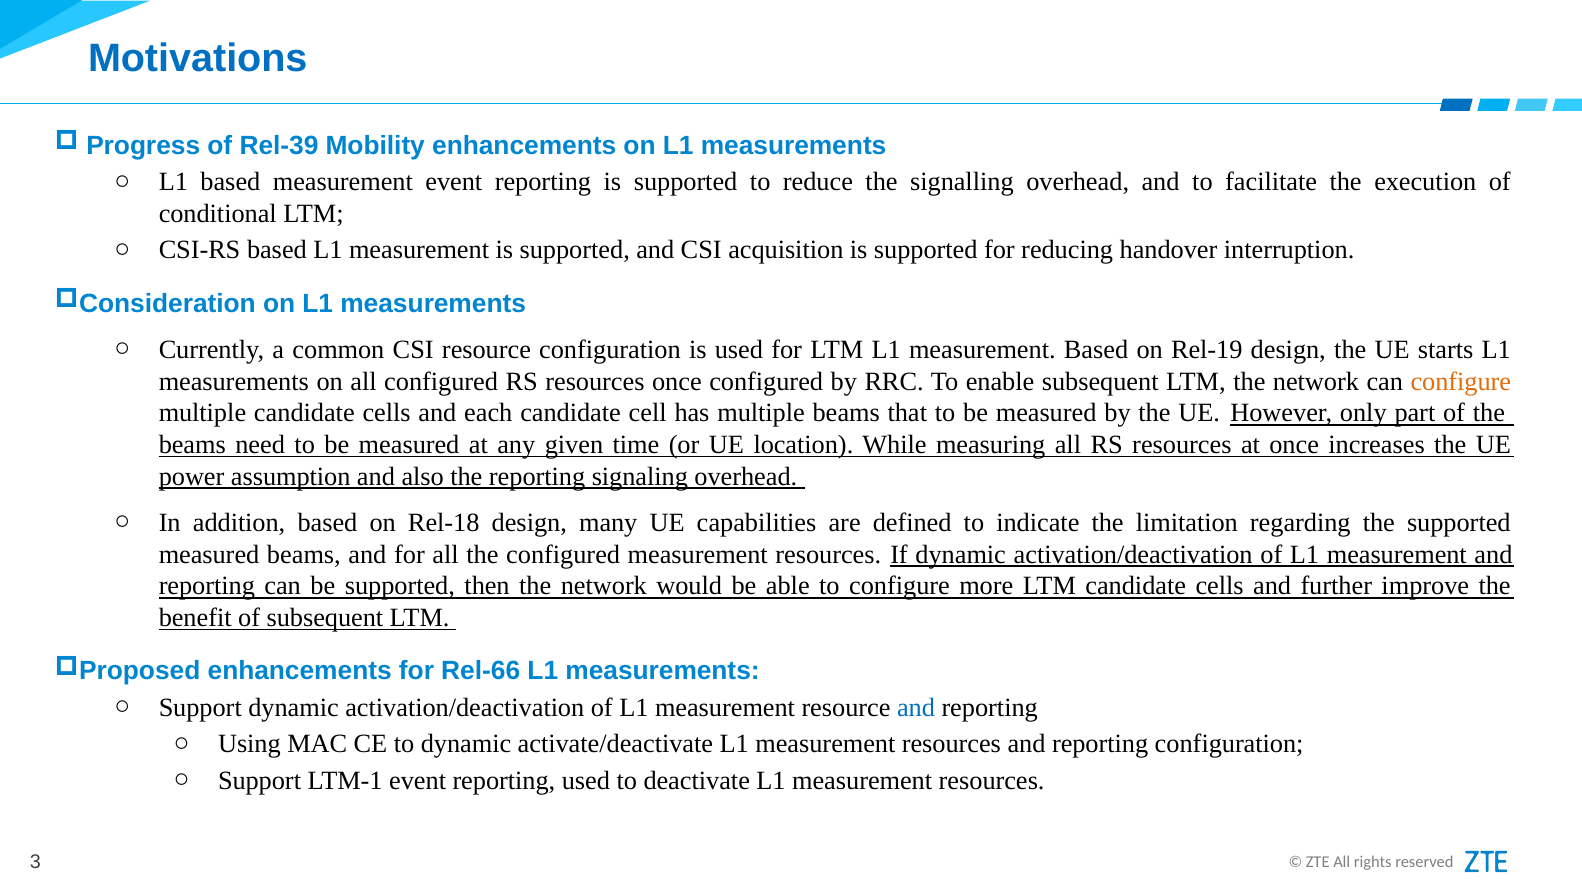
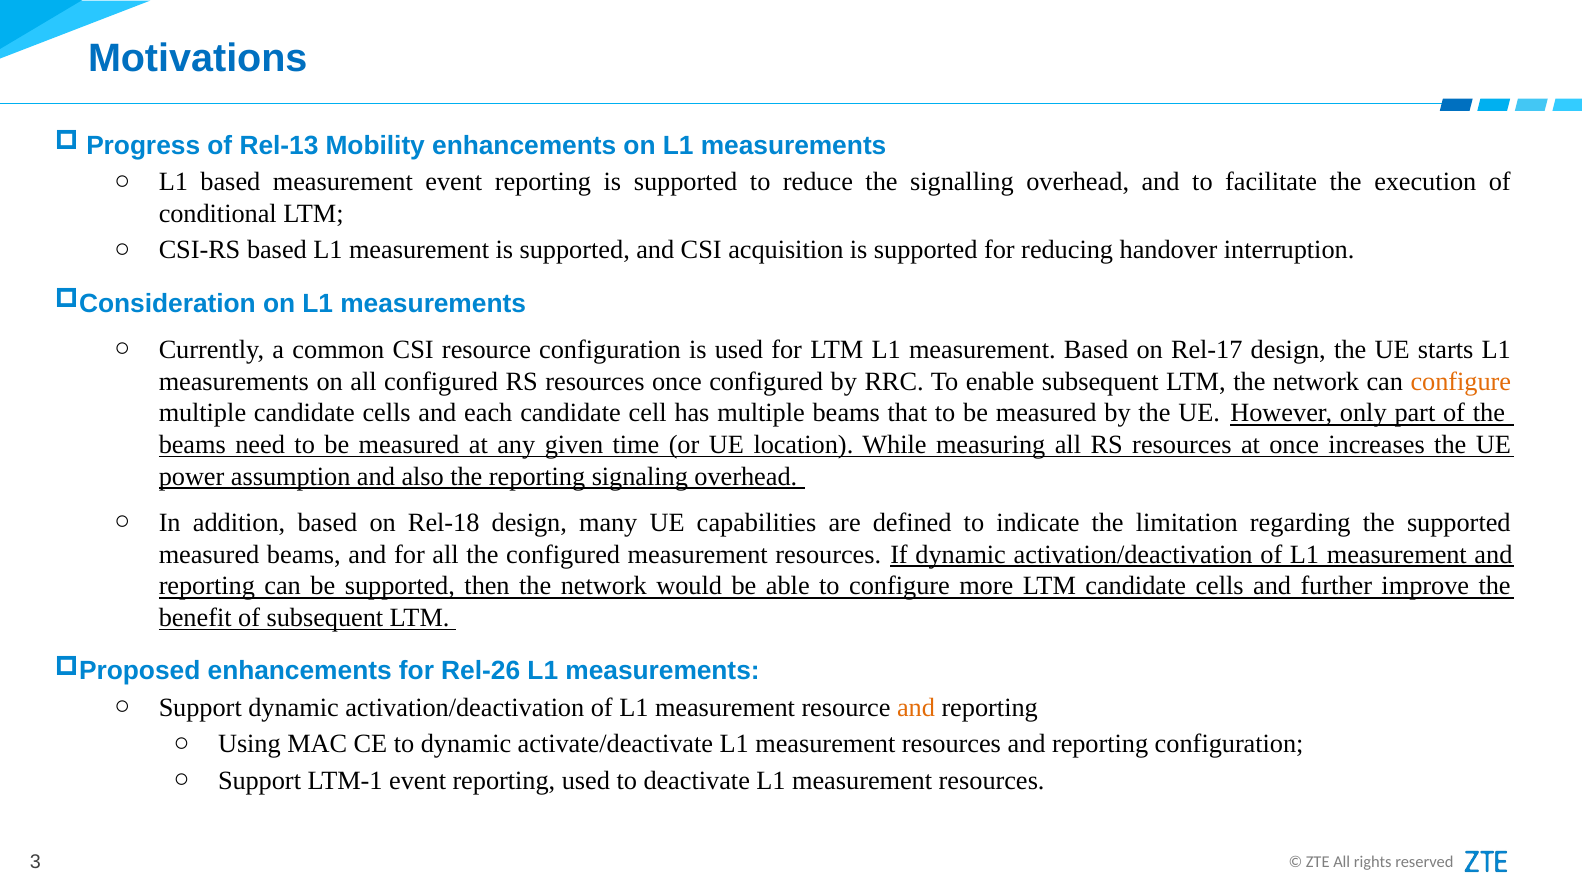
Rel-39: Rel-39 -> Rel-13 (279, 145)
Rel-19: Rel-19 -> Rel-17 (1207, 350)
Rel-66: Rel-66 -> Rel-26 (481, 671)
and colour: blue -> orange (916, 707)
